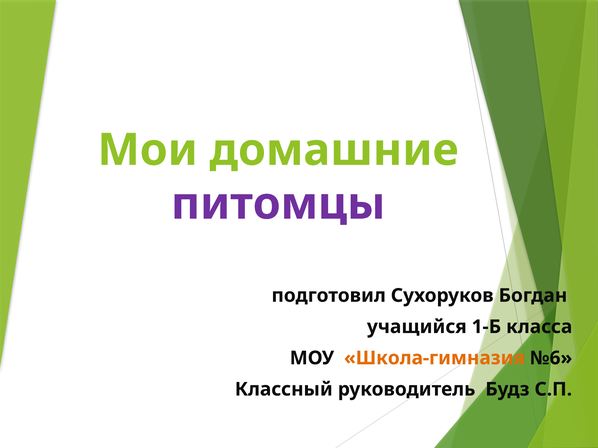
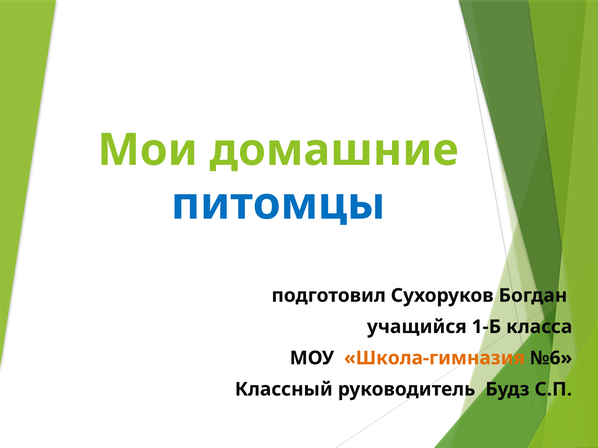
питомцы colour: purple -> blue (278, 204)
